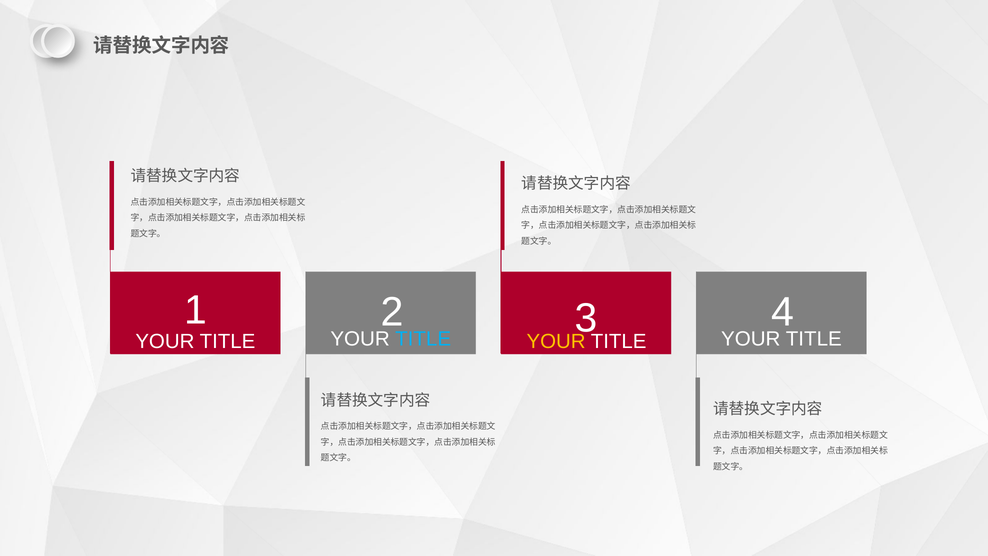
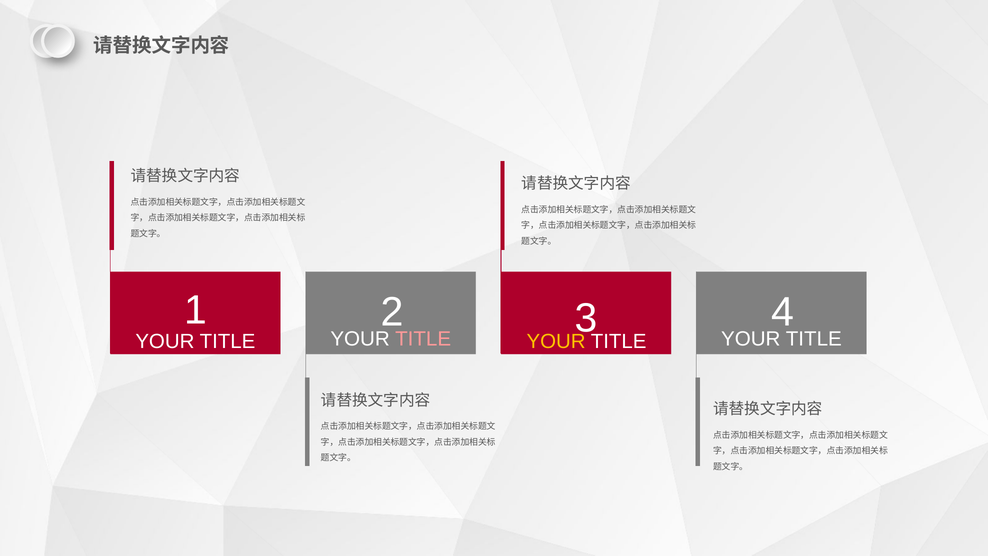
TITLE colour: light blue -> pink (423, 339)
